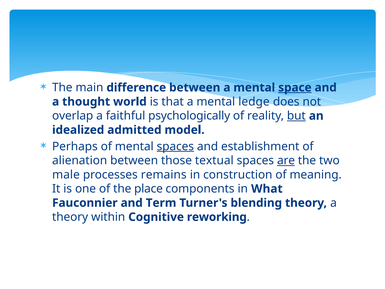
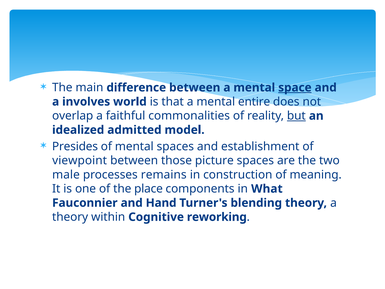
thought: thought -> involves (86, 102)
ledge: ledge -> entire (254, 102)
psychologically: psychologically -> commonalities (189, 116)
Perhaps: Perhaps -> Presides (75, 146)
spaces underline: present -> none (175, 146)
alienation: alienation -> viewpoint (80, 160)
textual: textual -> picture (214, 160)
are underline: present -> none (286, 160)
Term: Term -> Hand (161, 203)
